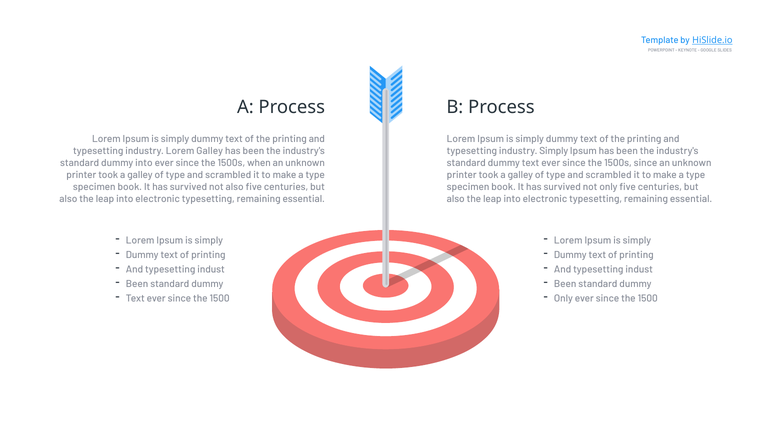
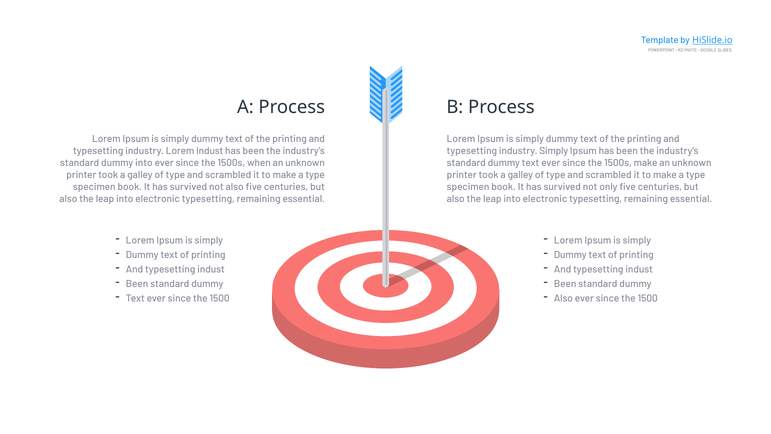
Lorem Galley: Galley -> Indust (210, 151)
1500s since: since -> make (646, 163)
Only: Only -> Also (563, 298)
